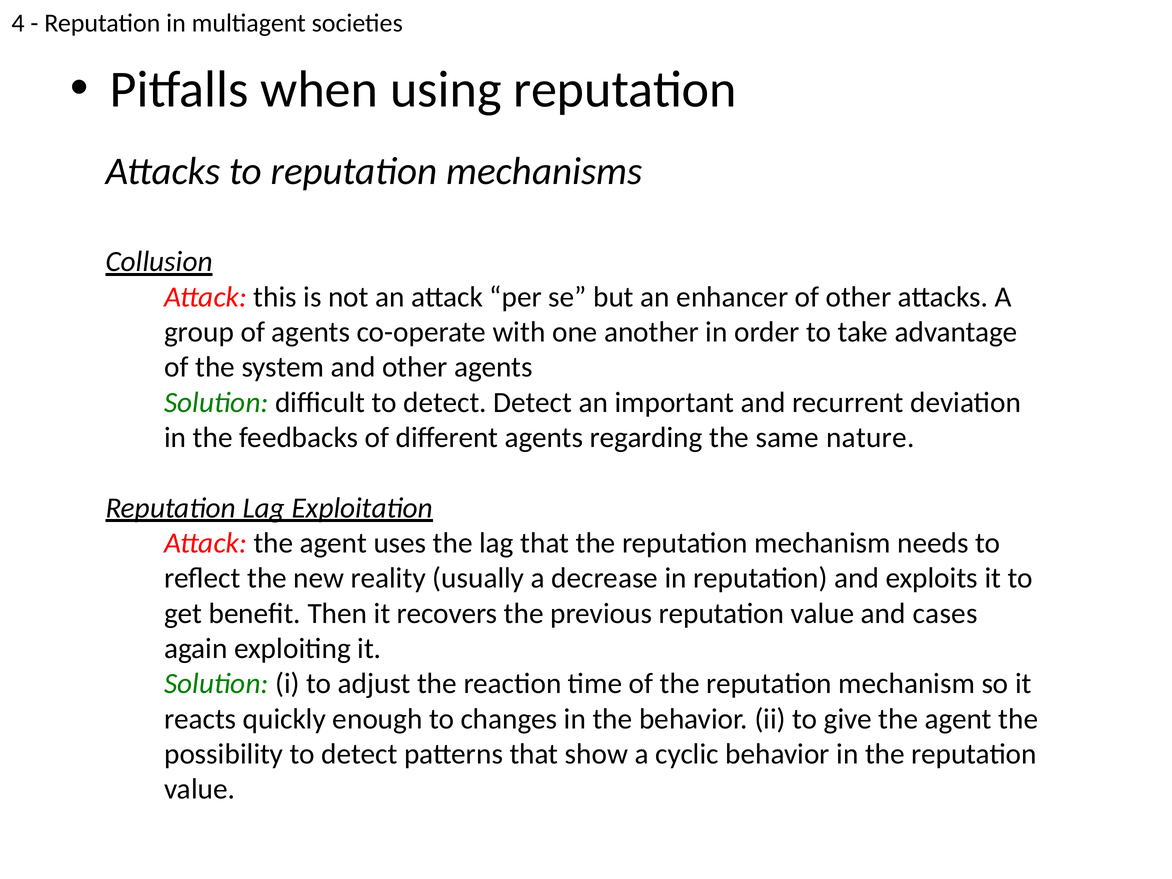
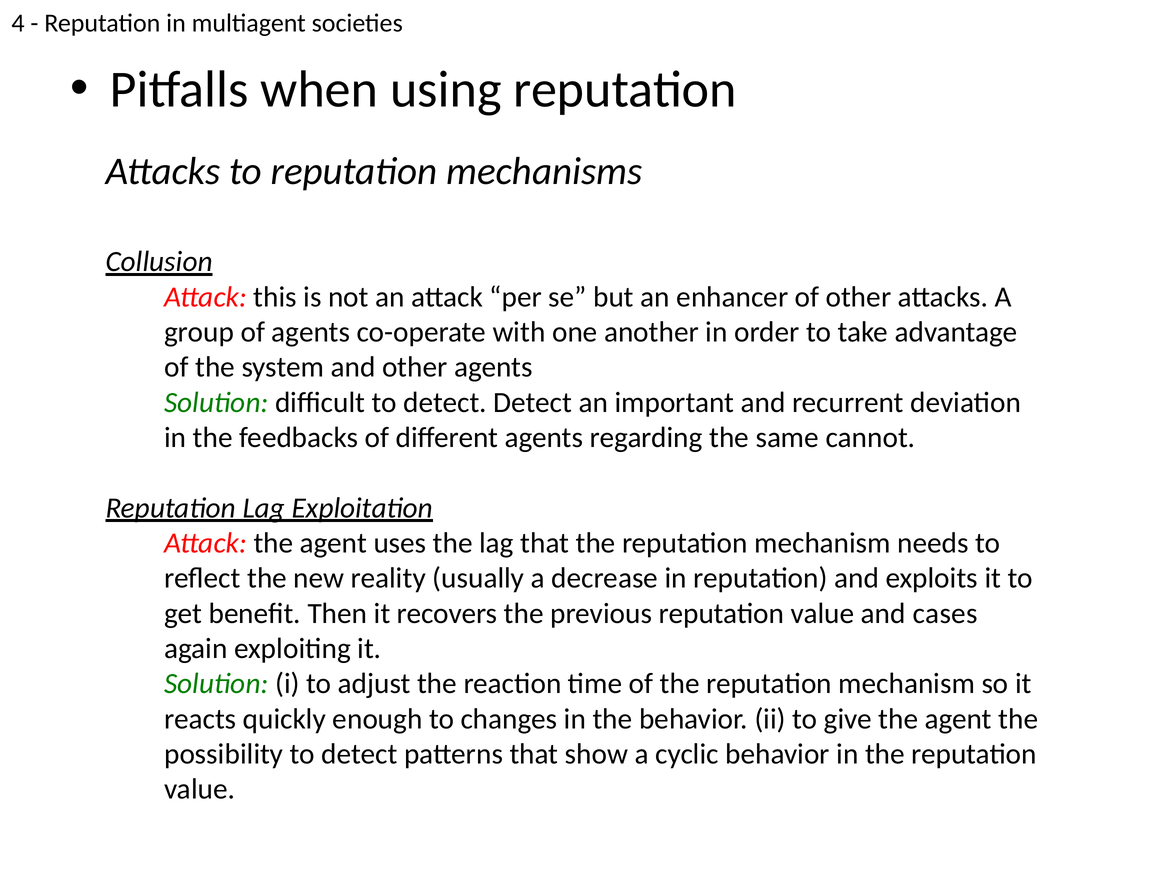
nature: nature -> cannot (870, 438)
